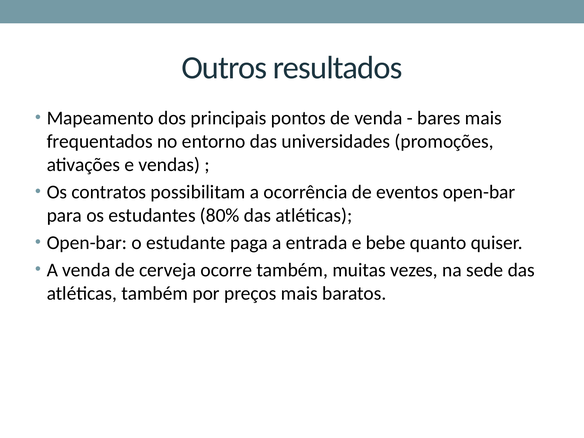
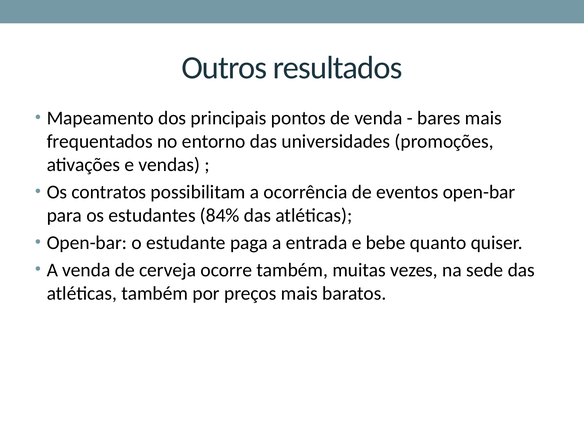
80%: 80% -> 84% (220, 215)
